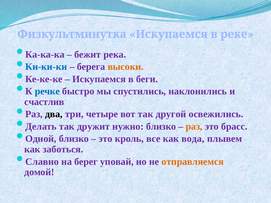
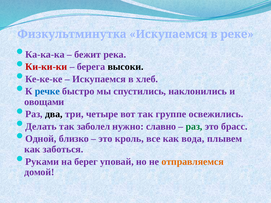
Ки-ки-ки colour: blue -> red (46, 67)
высоки colour: orange -> black (126, 67)
беги: беги -> хлеб (147, 79)
счастлив: счастлив -> овощами (44, 102)
другой: другой -> группе (171, 114)
дружит: дружит -> заболел (94, 127)
нужно близко: близко -> славно (161, 127)
раз colour: orange -> green (194, 127)
Славно: Славно -> Руками (42, 162)
